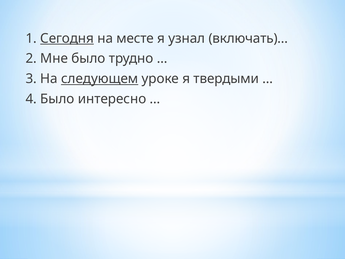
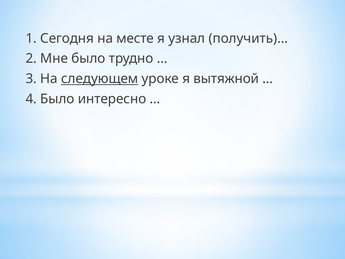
Сегодня underline: present -> none (67, 38)
включать)…: включать)… -> получить)… (248, 38)
твердыми: твердыми -> вытяжной (226, 79)
